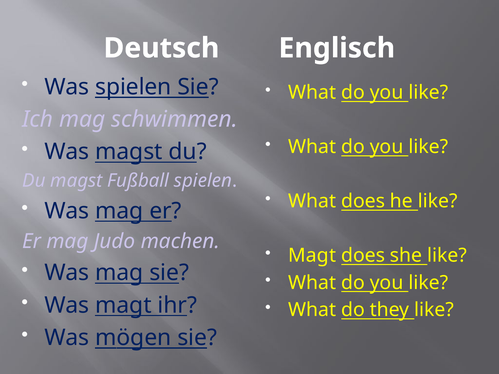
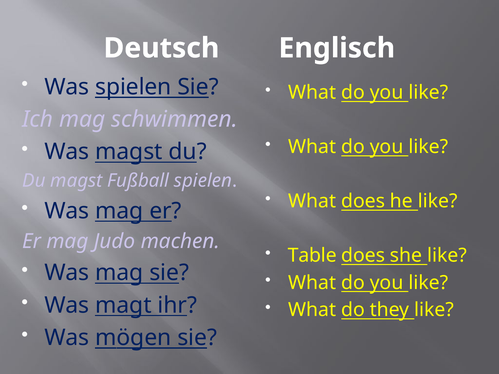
Magt: Magt -> Table (312, 256)
